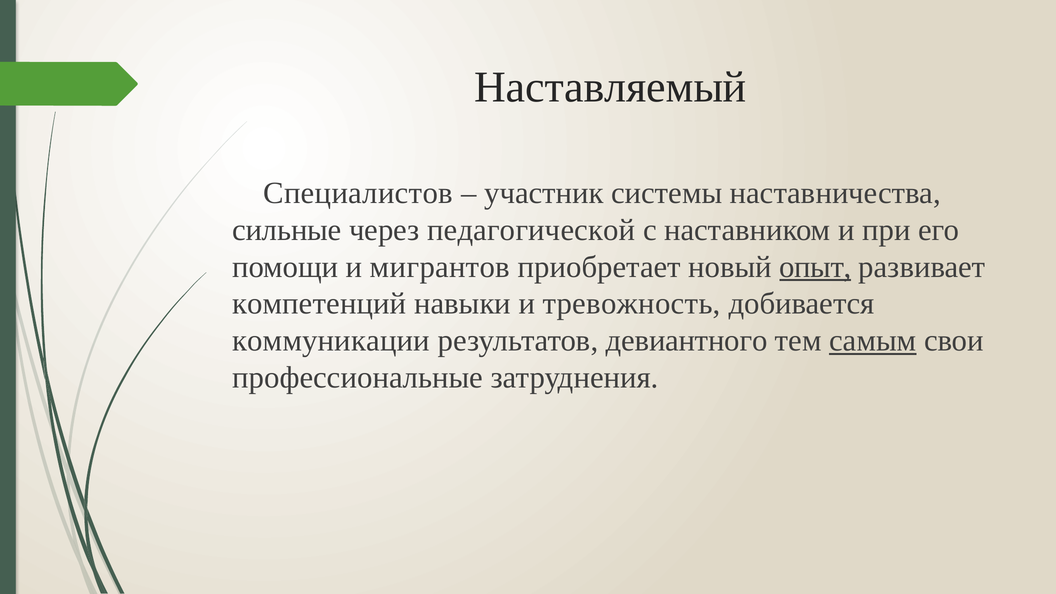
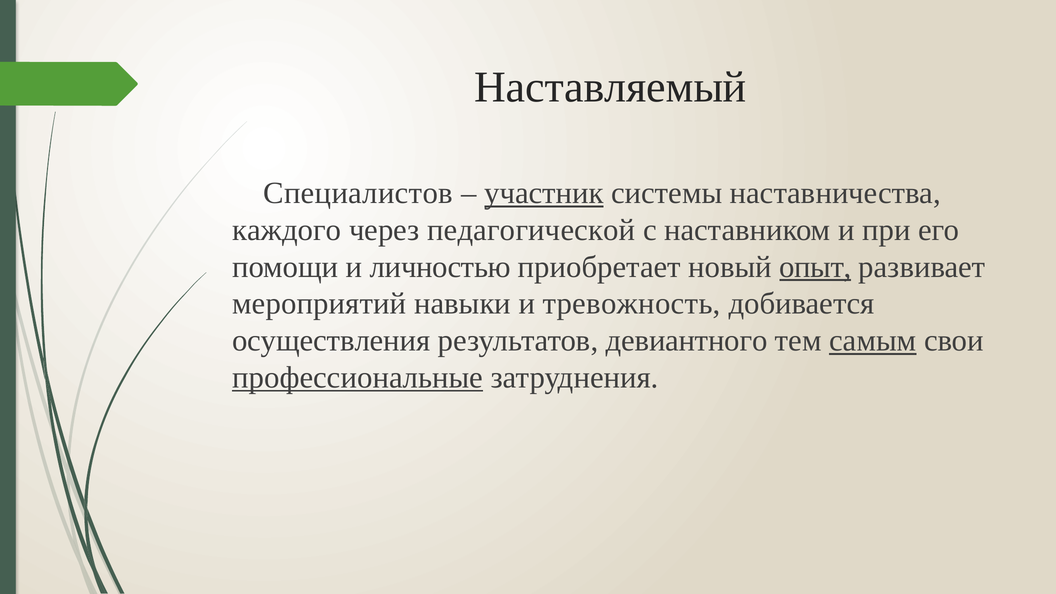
участник underline: none -> present (544, 193)
сильные: сильные -> каждого (287, 230)
мигрантов: мигрантов -> личностью (440, 267)
компетенций: компетенций -> мероприятий (319, 304)
коммуникации: коммуникации -> осуществления (331, 341)
профессиональные underline: none -> present (358, 378)
